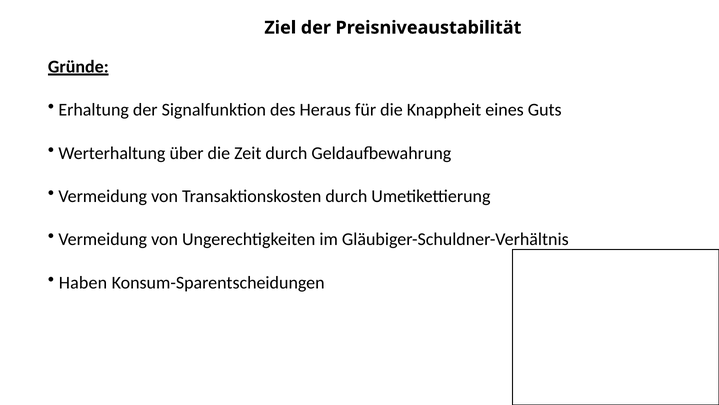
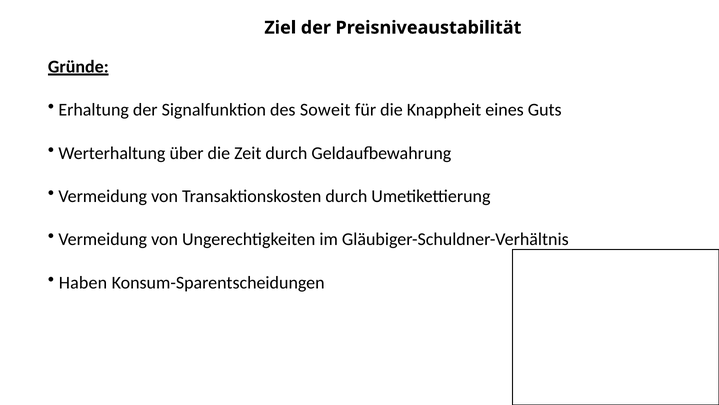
Heraus: Heraus -> Soweit (325, 110)
